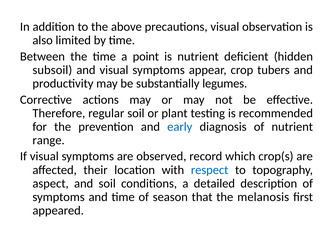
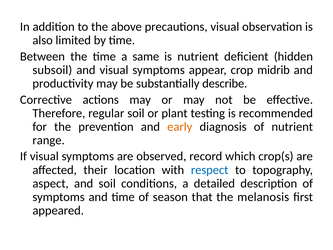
point: point -> same (146, 56)
tubers: tubers -> midrib (274, 70)
legumes: legumes -> describe (225, 83)
early colour: blue -> orange (180, 127)
